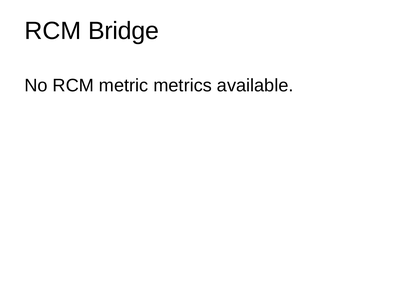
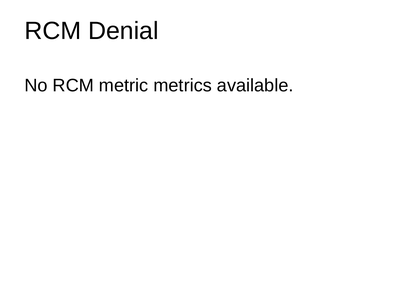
Bridge: Bridge -> Denial (123, 31)
